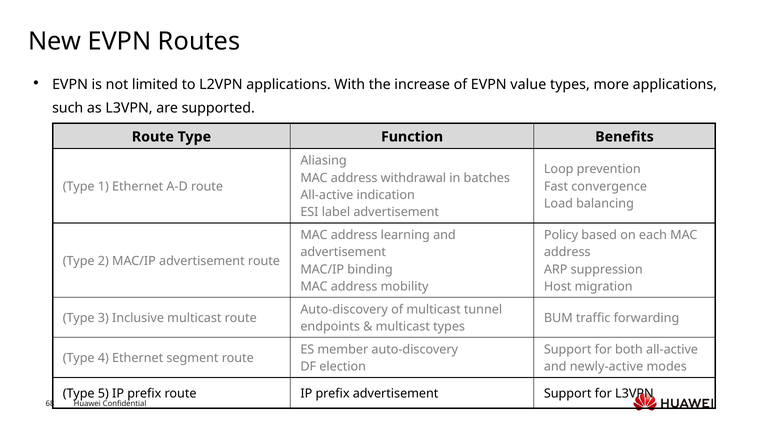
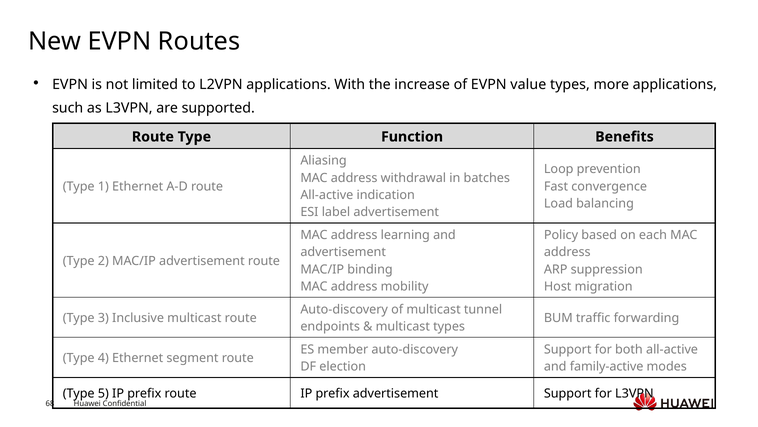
newly-active: newly-active -> family-active (607, 366)
